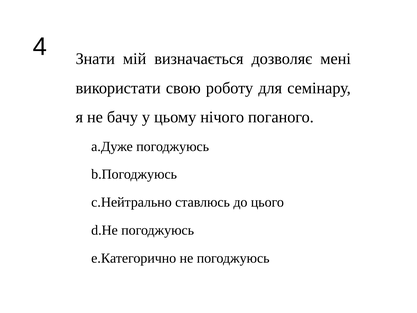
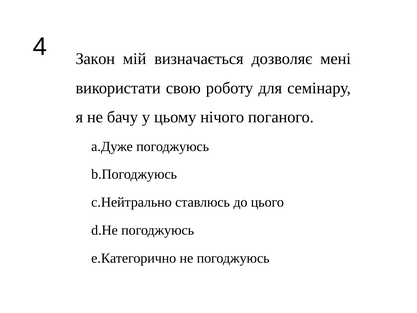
Знати: Знати -> Закон (95, 59)
